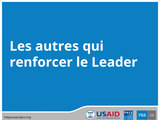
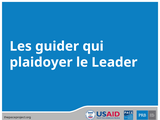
autres: autres -> guider (57, 46)
renforcer: renforcer -> plaidoyer (41, 62)
